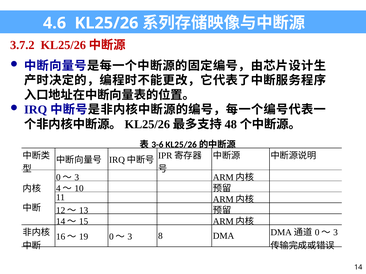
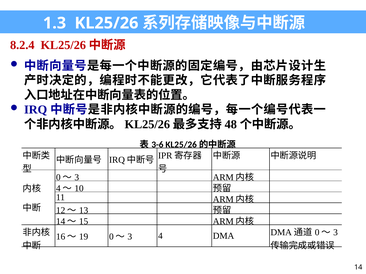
4.6: 4.6 -> 1.3 (55, 23)
3.7.2: 3.7.2 -> 8.2.4 (22, 45)
8: 8 -> 4 (160, 236)
